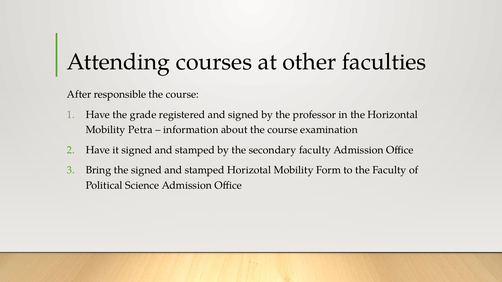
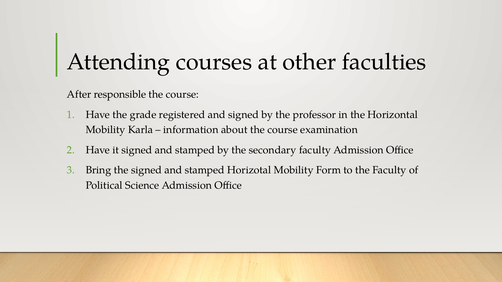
Petra: Petra -> Karla (141, 130)
